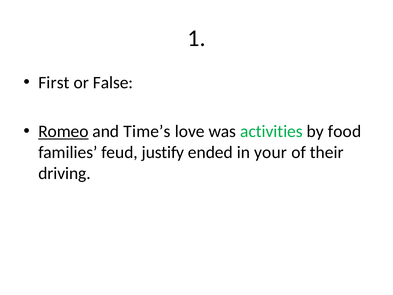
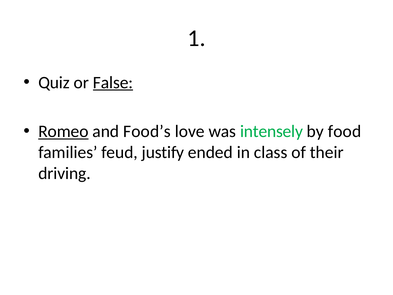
First: First -> Quiz (54, 82)
False underline: none -> present (113, 82)
Time’s: Time’s -> Food’s (147, 131)
activities: activities -> intensely (272, 131)
your: your -> class (271, 152)
